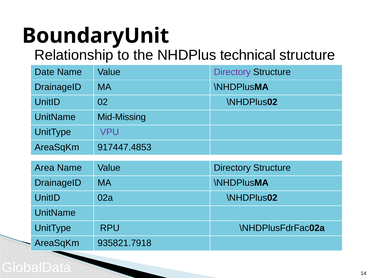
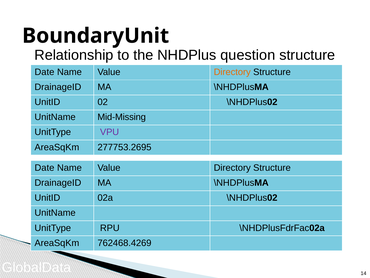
technical: technical -> question (248, 55)
Directory colour: purple -> orange (232, 72)
917447.4853: 917447.4853 -> 277753.2695 (124, 147)
Area: Area -> Date (44, 168)
935821.7918: 935821.7918 -> 762468.4269 (124, 243)
